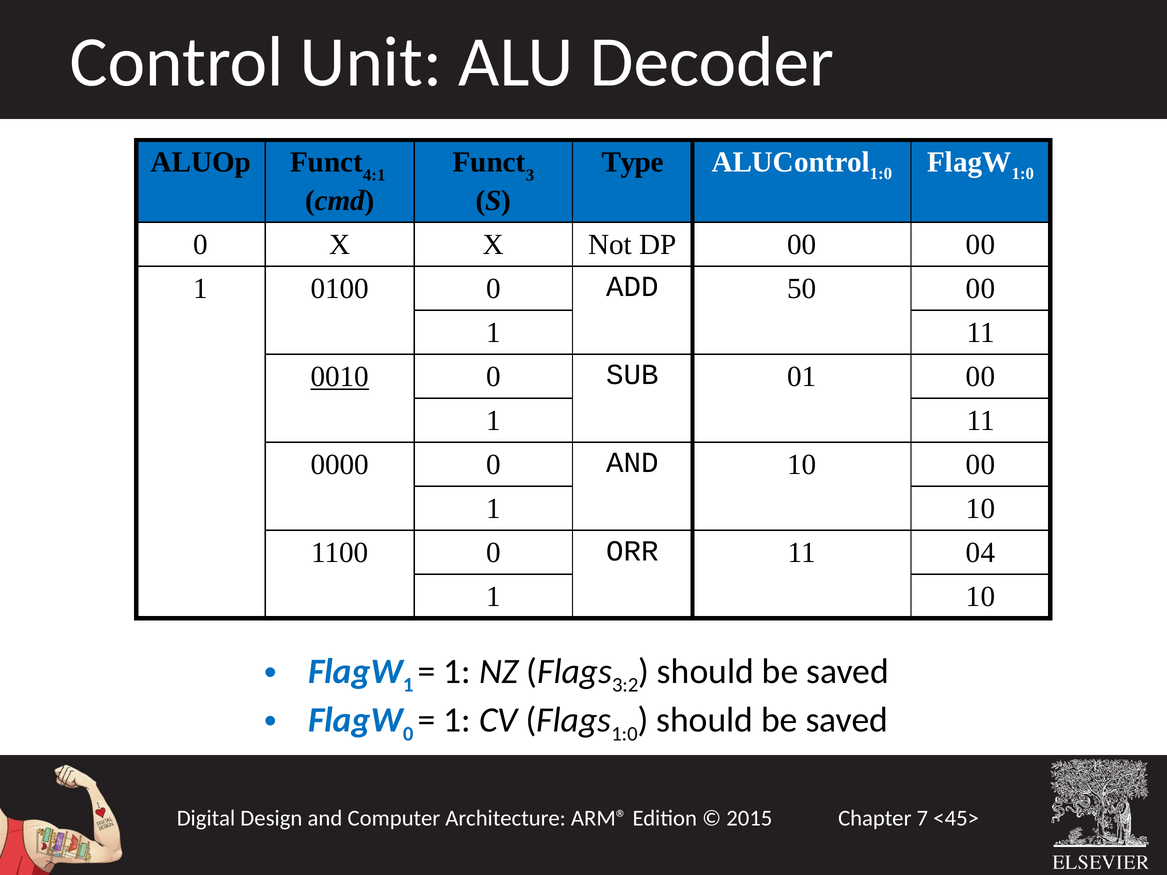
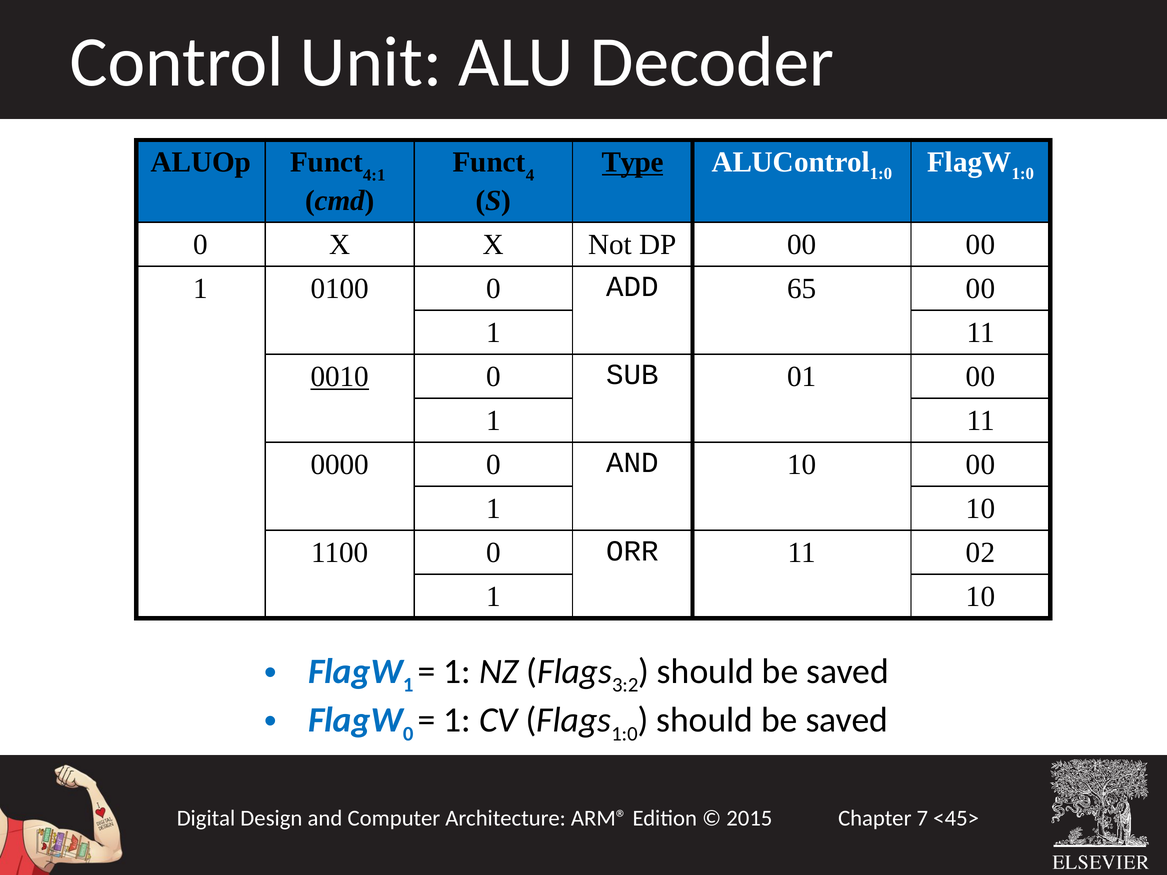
3: 3 -> 4 (530, 175)
Type underline: none -> present (633, 162)
50: 50 -> 65 (802, 289)
04: 04 -> 02 (981, 553)
